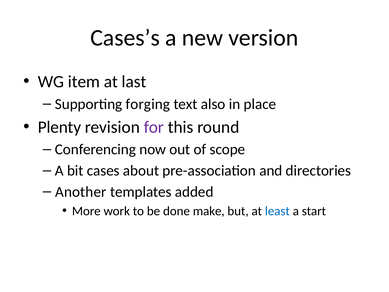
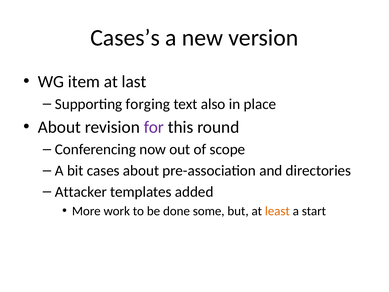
Plenty: Plenty -> About (59, 127)
Another: Another -> Attacker (81, 192)
make: make -> some (209, 211)
least colour: blue -> orange (277, 211)
